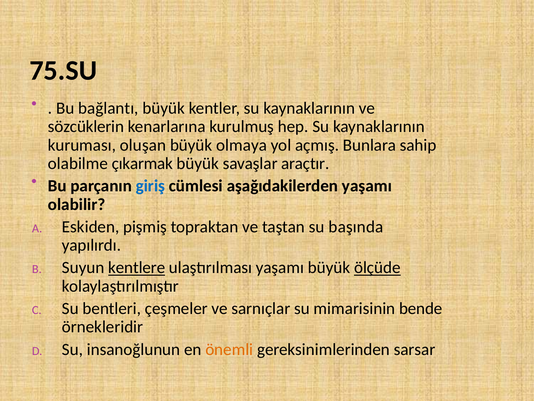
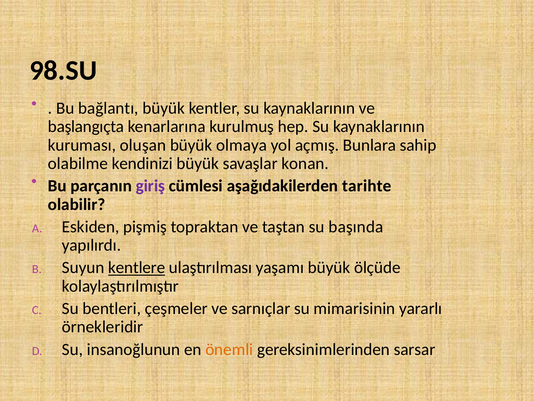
75.SU: 75.SU -> 98.SU (63, 70)
sözcüklerin: sözcüklerin -> başlangıçta (86, 126)
çıkarmak: çıkarmak -> kendinizi (142, 163)
araçtır: araçtır -> konan (305, 163)
giriş colour: blue -> purple (150, 186)
aşağıdakilerden yaşamı: yaşamı -> tarihte (367, 186)
ölçüde underline: present -> none (377, 267)
bende: bende -> yararlı (421, 308)
